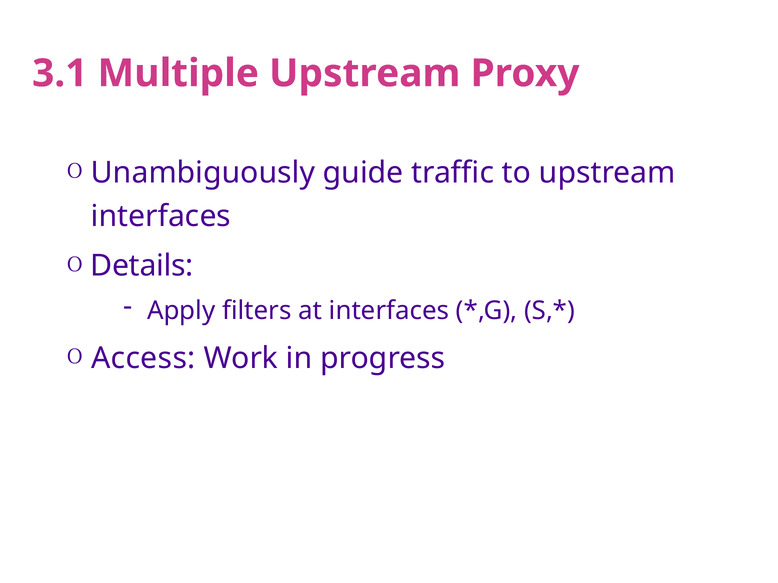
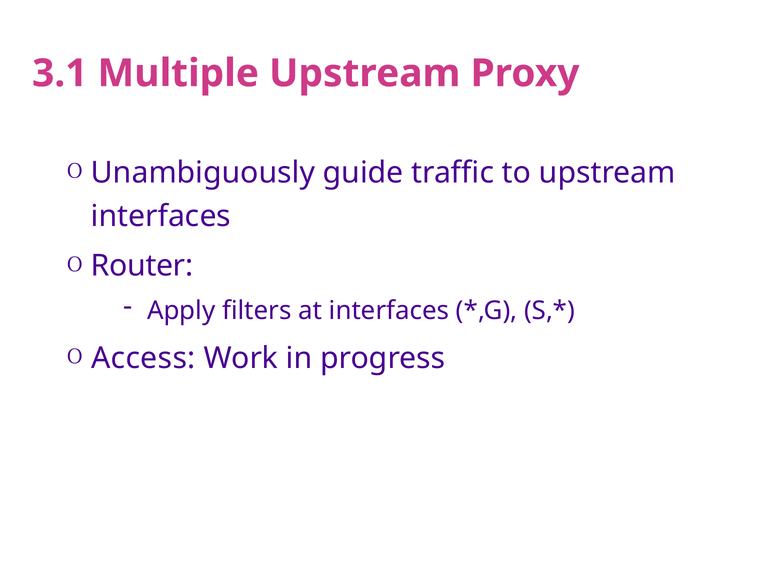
Details: Details -> Router (142, 266)
